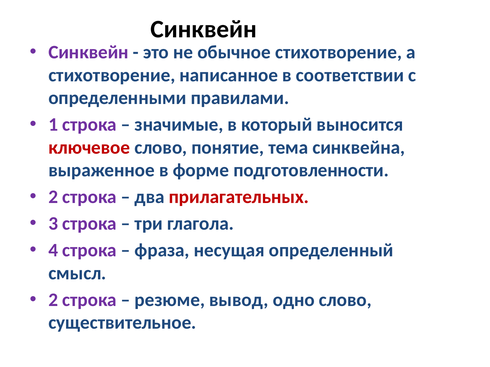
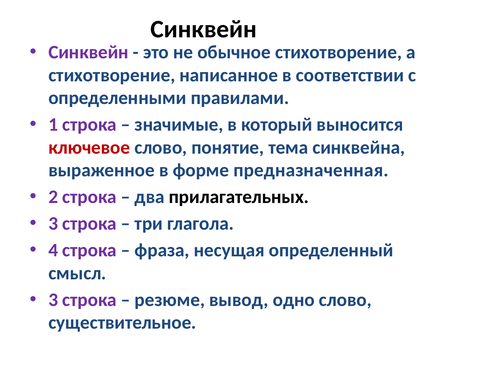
подготовленности: подготовленности -> предназначенная (311, 171)
прилагательных colour: red -> black (239, 197)
2: 2 -> 3 (53, 300)
